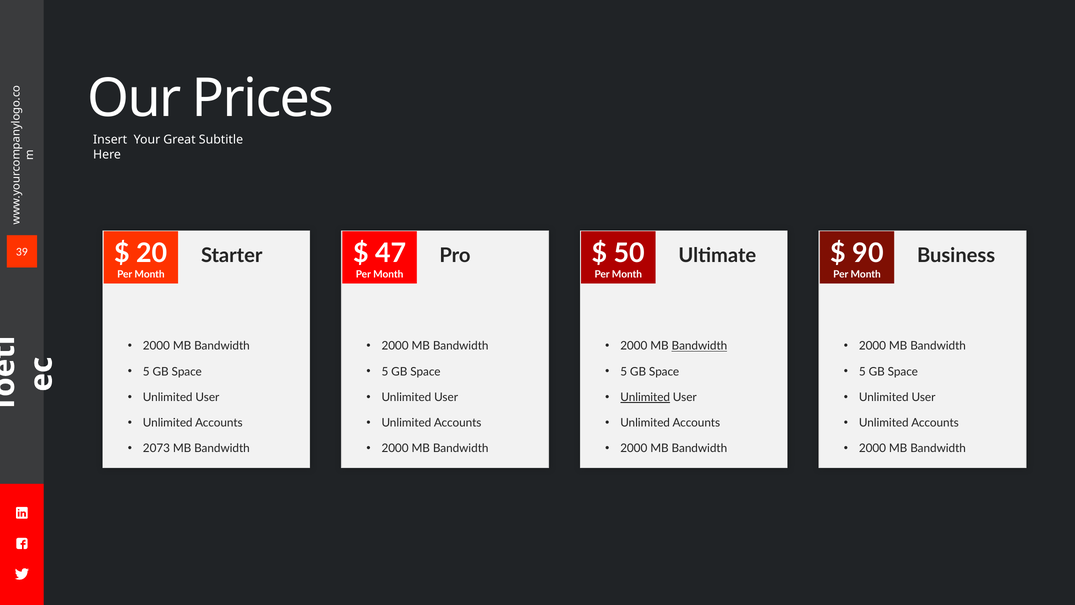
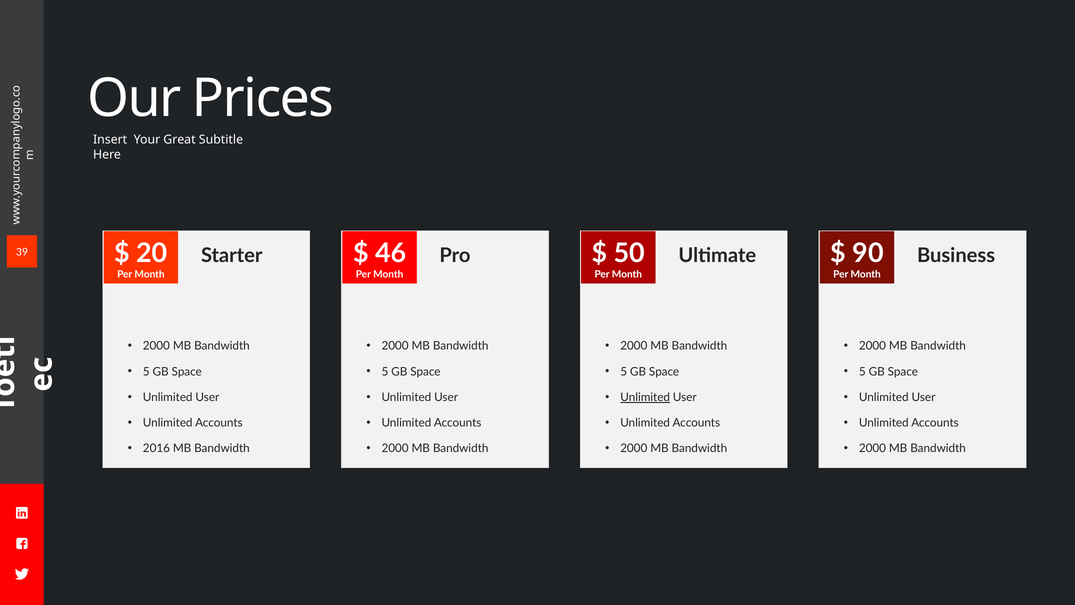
47: 47 -> 46 (391, 253)
Bandwidth underline: present -> none (699, 346)
2073: 2073 -> 2016 (156, 448)
